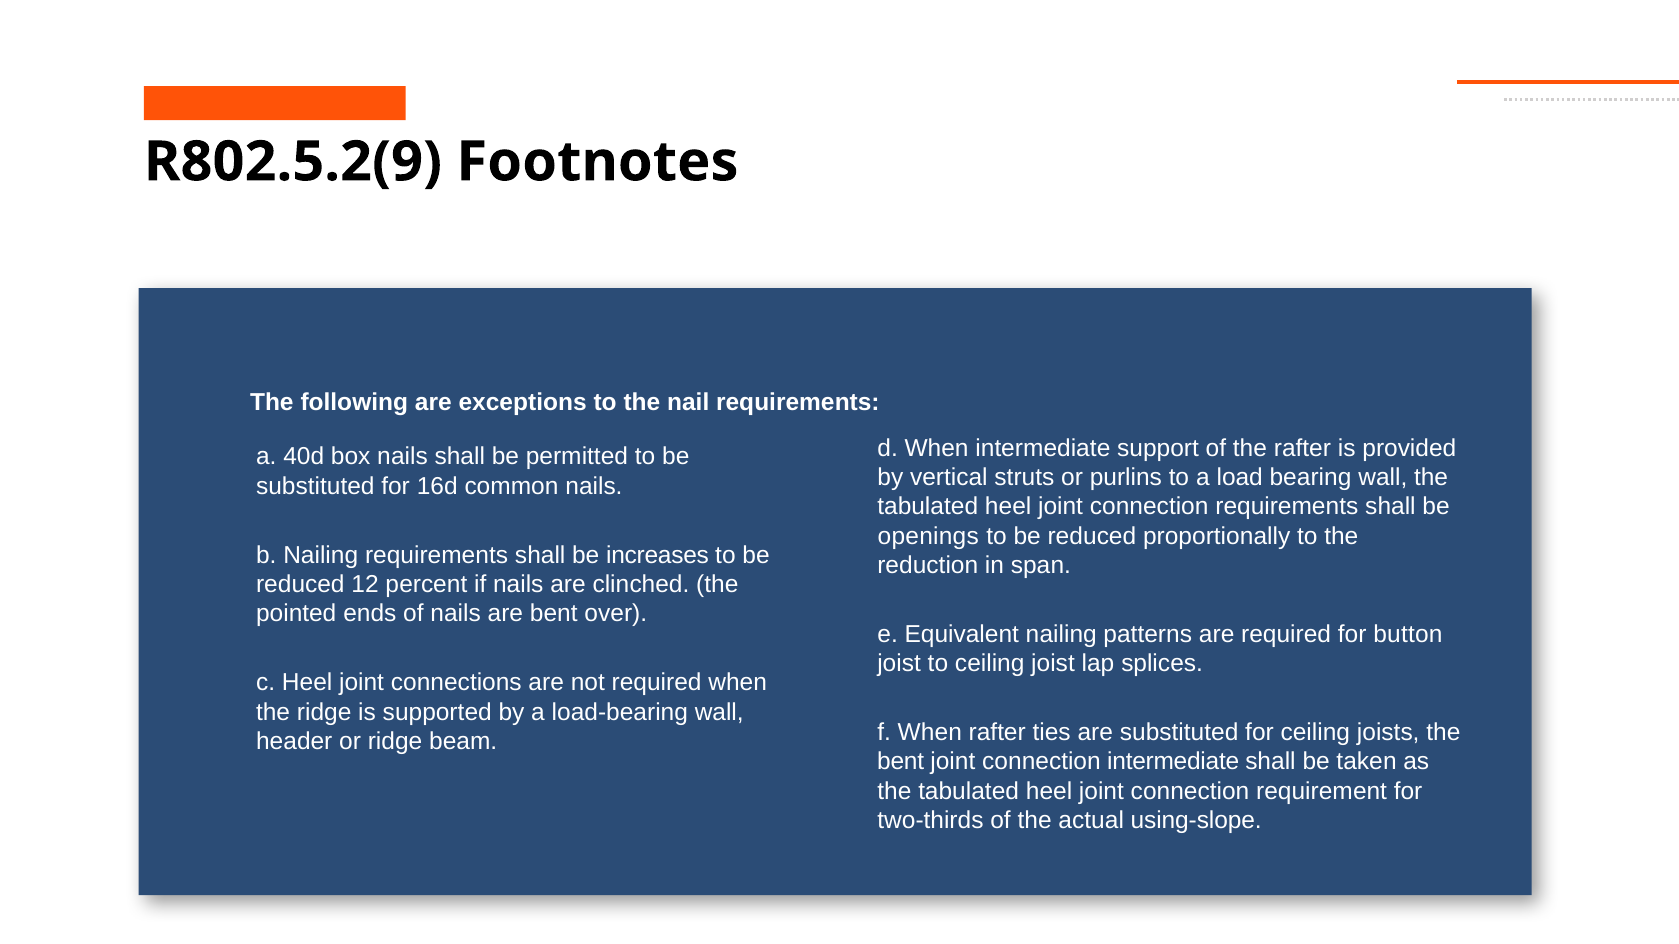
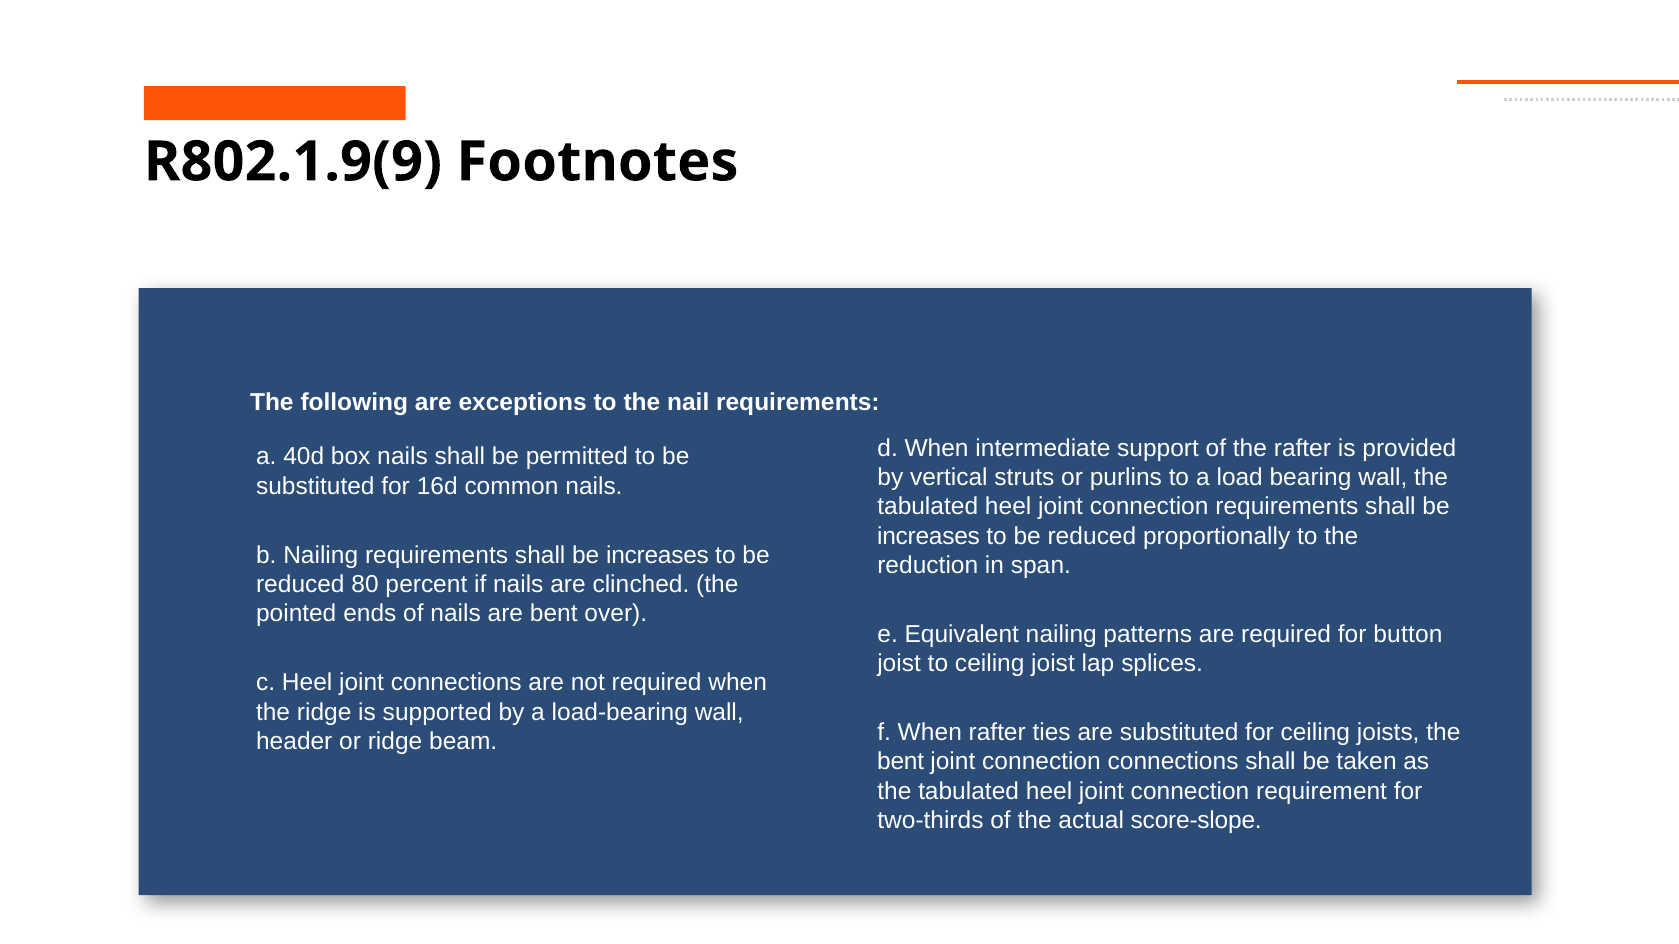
R802.5.2(9: R802.5.2(9 -> R802.1.9(9 (293, 162)
openings: openings -> increases (929, 537)
12: 12 -> 80 (365, 585)
connection intermediate: intermediate -> connections (1173, 762)
using-slope: using-slope -> score-slope (1196, 821)
